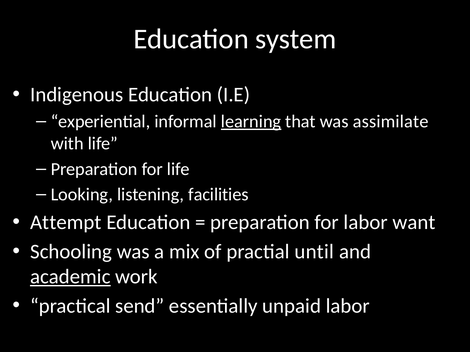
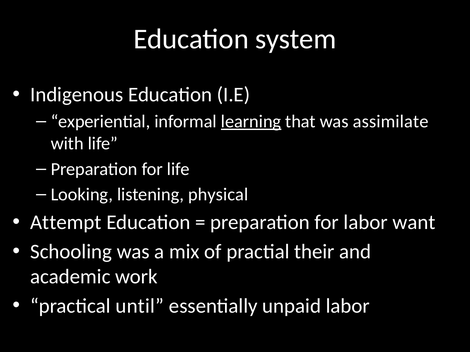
facilities: facilities -> physical (218, 195)
until: until -> their (314, 252)
academic underline: present -> none (70, 277)
send: send -> until (140, 306)
